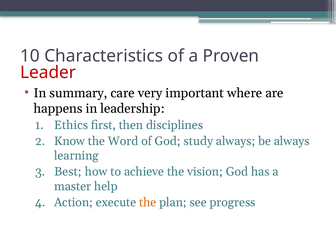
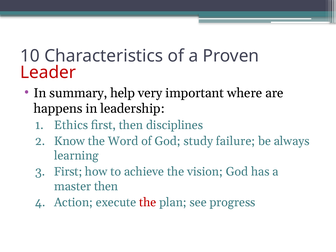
care: care -> help (123, 93)
study always: always -> failure (236, 141)
Best: Best -> First (68, 172)
master help: help -> then (106, 186)
the colour: orange -> red (148, 202)
